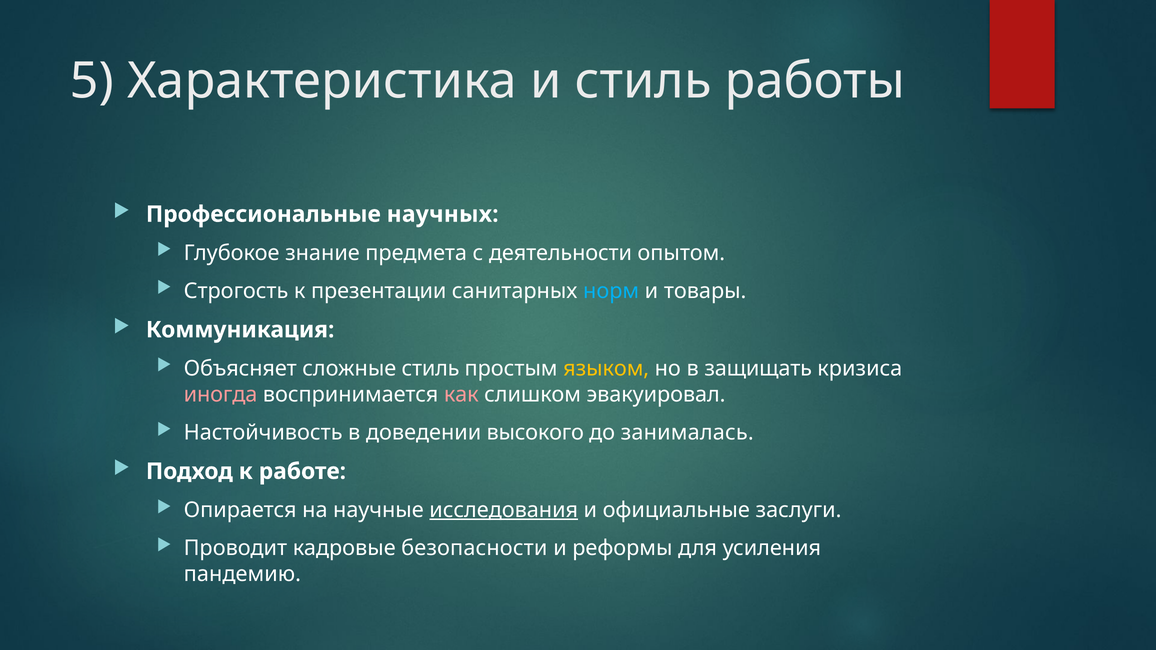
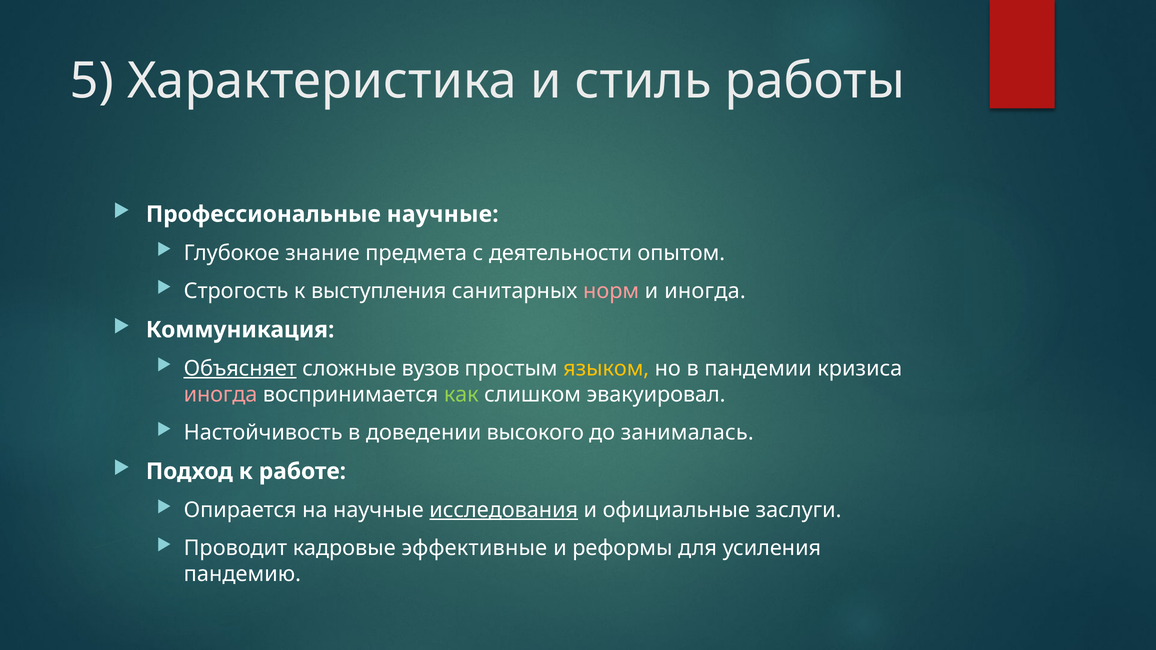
Профессиональные научных: научных -> научные (443, 214)
презентации: презентации -> выступления (379, 291)
норм colour: light blue -> pink (611, 291)
и товары: товары -> иногда (705, 291)
Объясняет underline: none -> present (240, 369)
сложные стиль: стиль -> вузов (431, 369)
защищать: защищать -> пандемии (758, 369)
как colour: pink -> light green (461, 395)
безопасности: безопасности -> эффективные (474, 548)
